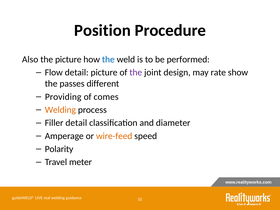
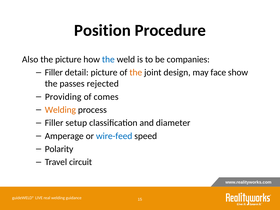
performed: performed -> companies (188, 59)
Flow: Flow -> Filler (54, 72)
the colour: purple -> orange (136, 72)
rate: rate -> face (218, 72)
different: different -> rejected (103, 84)
Filler detail: detail -> setup (76, 123)
wire-feed colour: orange -> blue (114, 136)
meter: meter -> circuit (81, 162)
